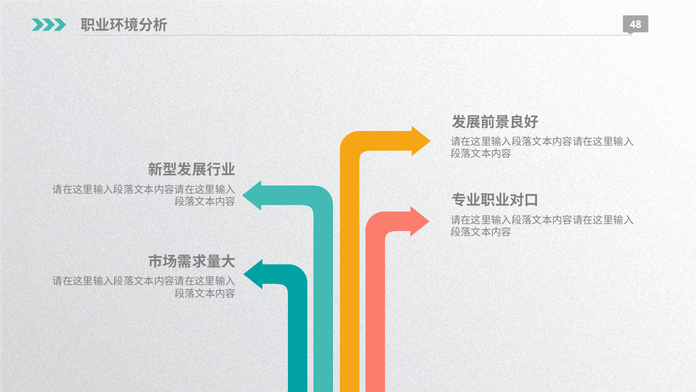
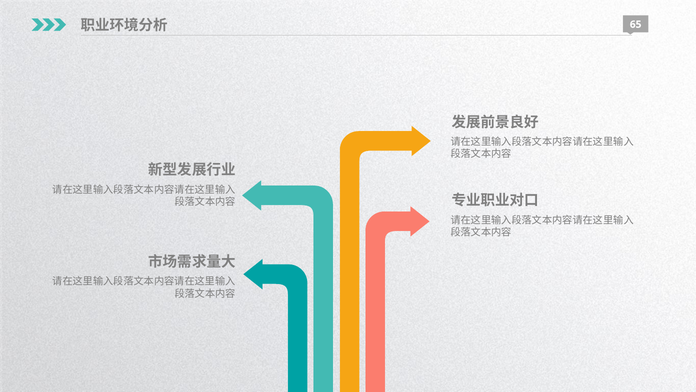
48: 48 -> 65 (636, 24)
